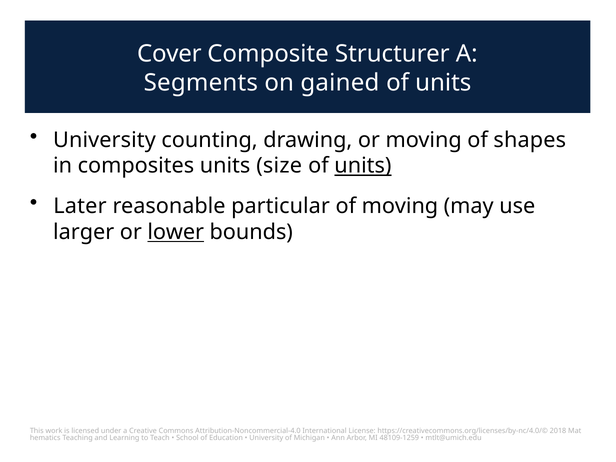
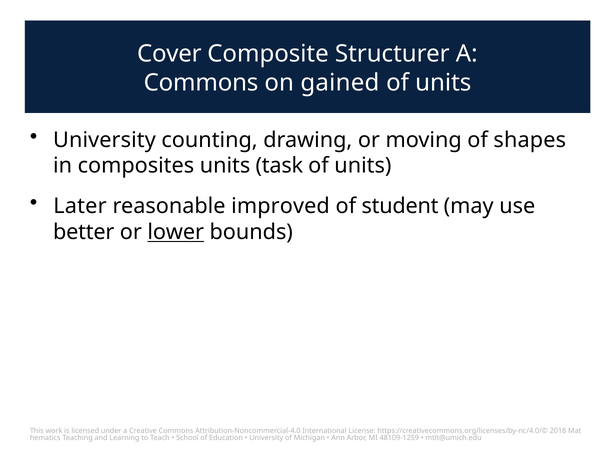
Segments: Segments -> Commons (201, 83)
size: size -> task (279, 166)
units underline: present -> none (363, 166)
particular: particular -> improved (280, 206)
of moving: moving -> student (400, 206)
larger: larger -> better (84, 232)
